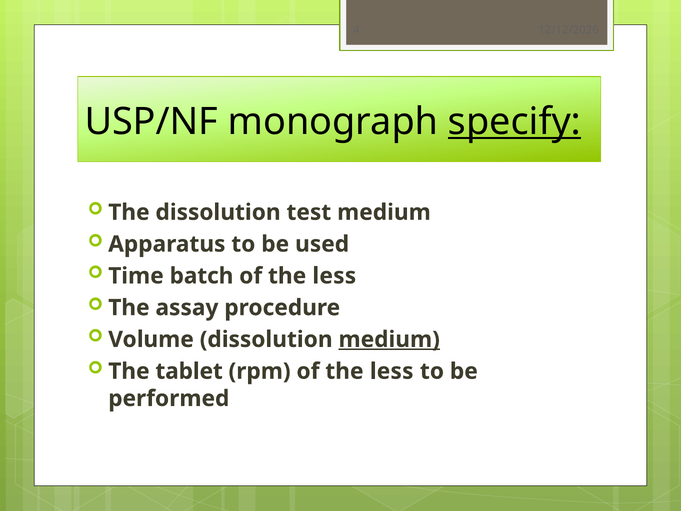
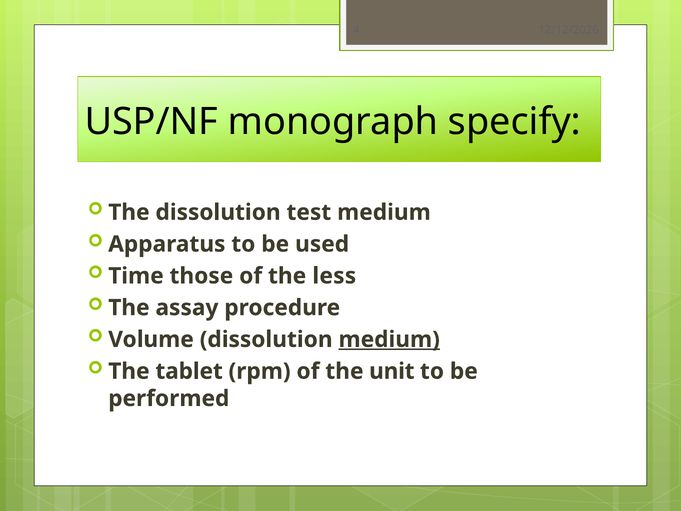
specify underline: present -> none (514, 122)
batch: batch -> those (201, 276)
rpm of the less: less -> unit (392, 371)
